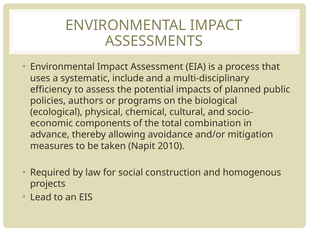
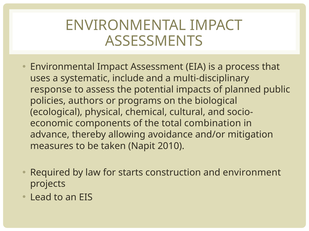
efficiency: efficiency -> response (51, 90)
social: social -> starts (131, 173)
homogenous: homogenous -> environment (252, 173)
